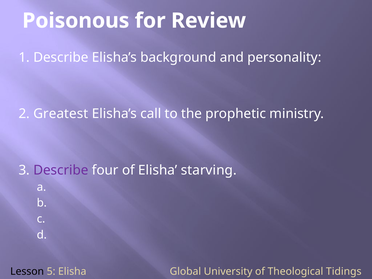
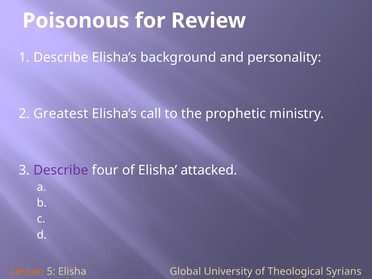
starving: starving -> attacked (209, 170)
Lesson colour: black -> orange (27, 271)
Tidings: Tidings -> Syrians (344, 271)
